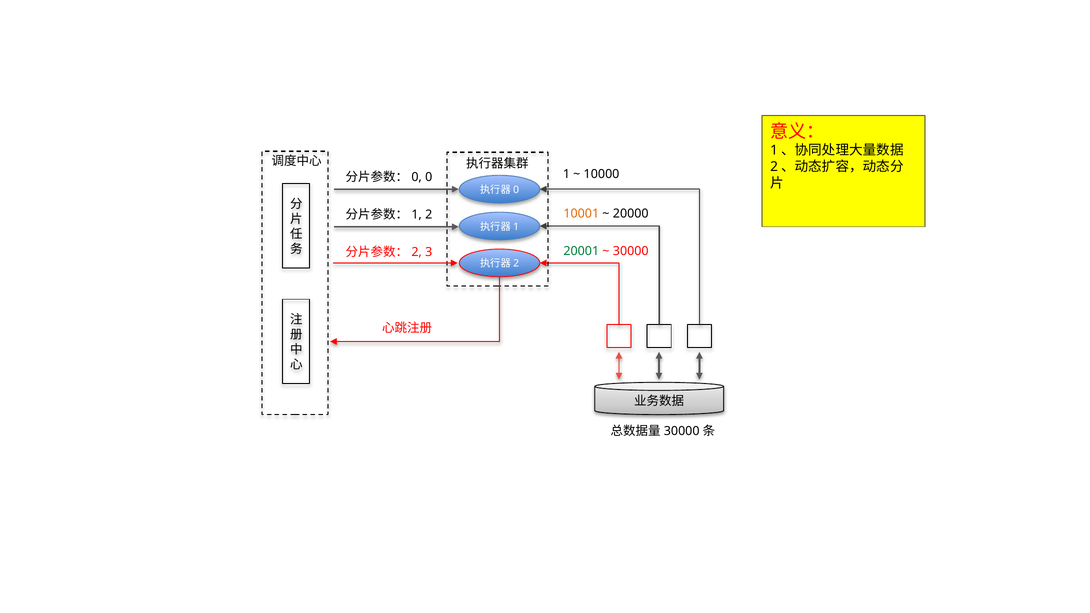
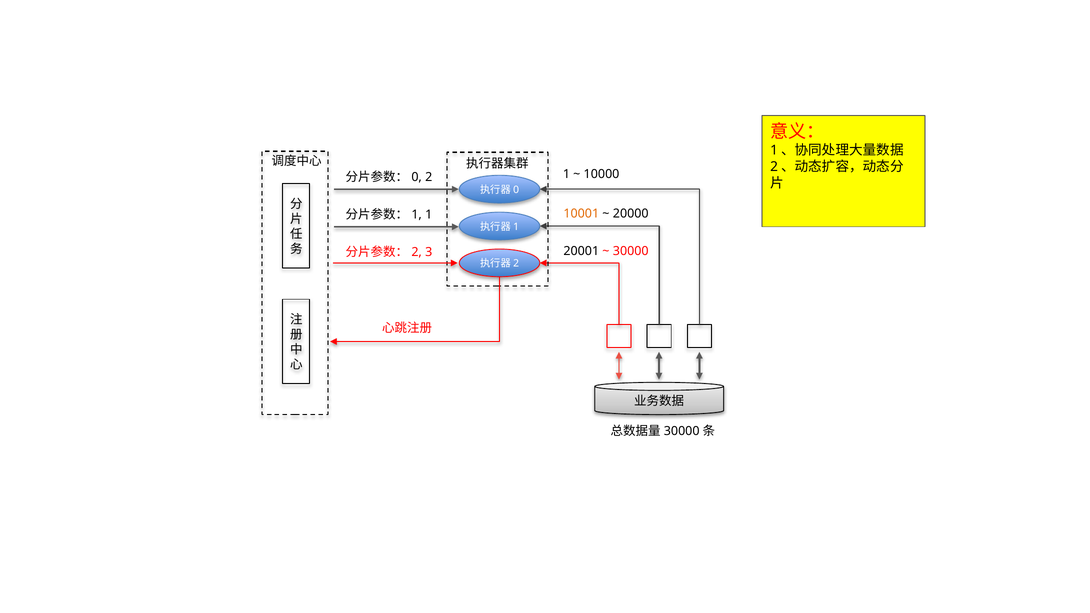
0: 0 -> 2 (429, 177)
2: 2 -> 1 (429, 214)
20001 colour: green -> black (581, 251)
